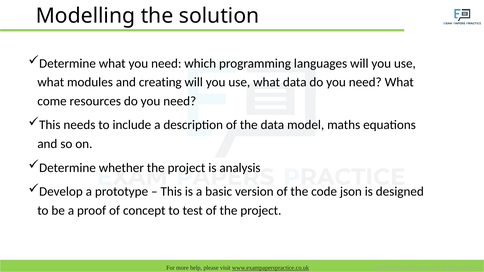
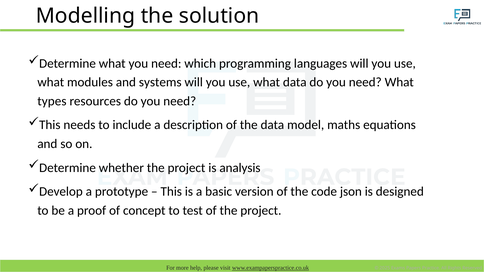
creating: creating -> systems (160, 82)
come: come -> types (52, 101)
